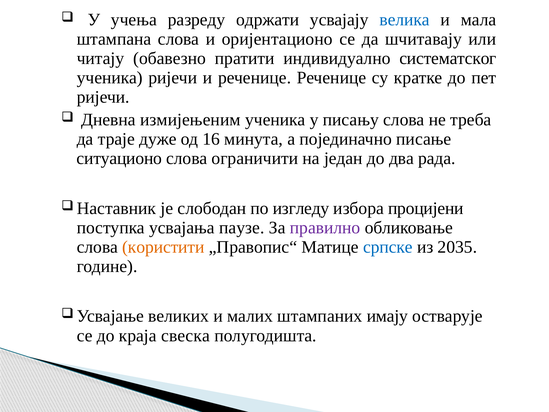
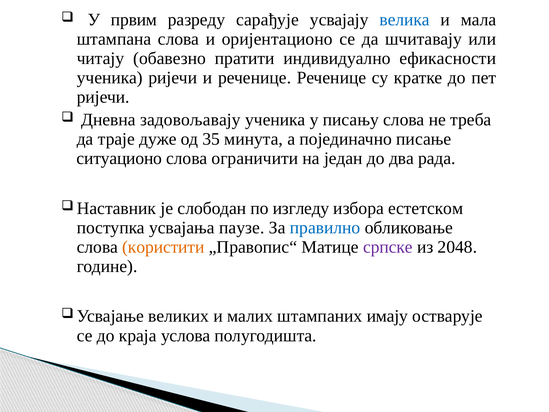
учења: учења -> првим (134, 20)
одржати: одржати -> сарађује (268, 20)
систематског: систематског -> ефикасности (448, 58)
измијењеним: измијењеним -> задовољавају (190, 120)
16: 16 -> 35 (211, 139)
процијени: процијени -> естетском (426, 208)
правилно colour: purple -> blue (325, 227)
српске colour: blue -> purple (388, 247)
2035: 2035 -> 2048 (457, 247)
свеска: свеска -> услова (186, 335)
